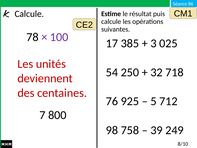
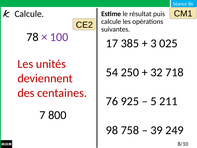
712: 712 -> 211 (168, 101)
